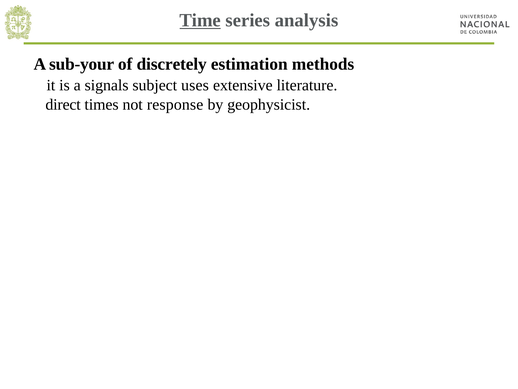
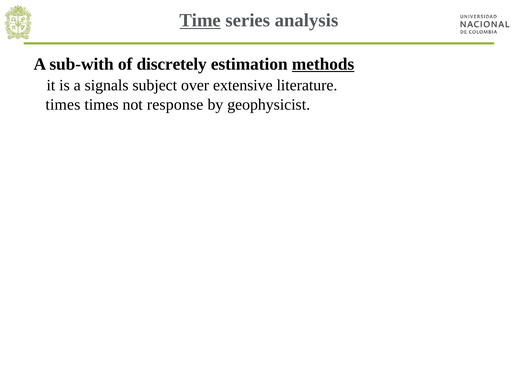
sub-your: sub-your -> sub-with (82, 64)
methods underline: none -> present (323, 64)
uses: uses -> over (195, 85)
direct: direct -> times (63, 104)
